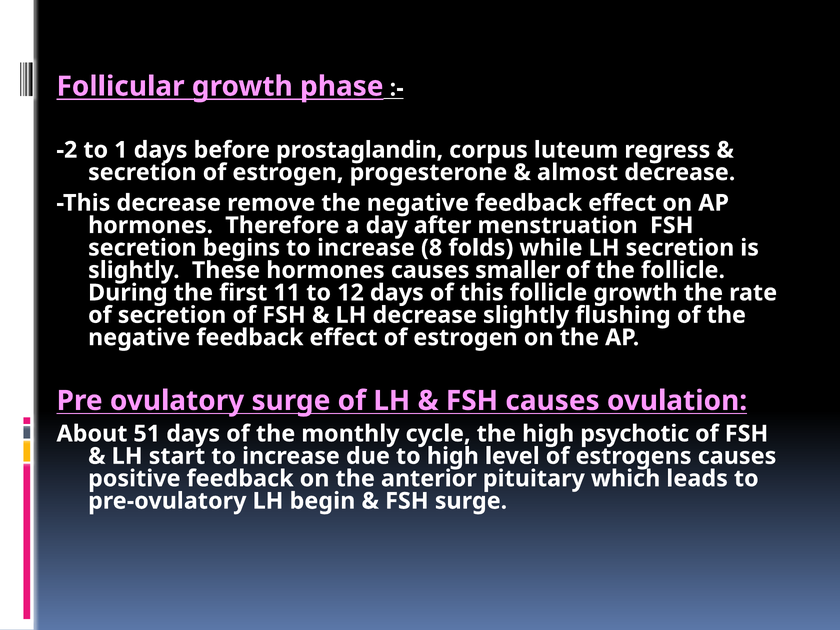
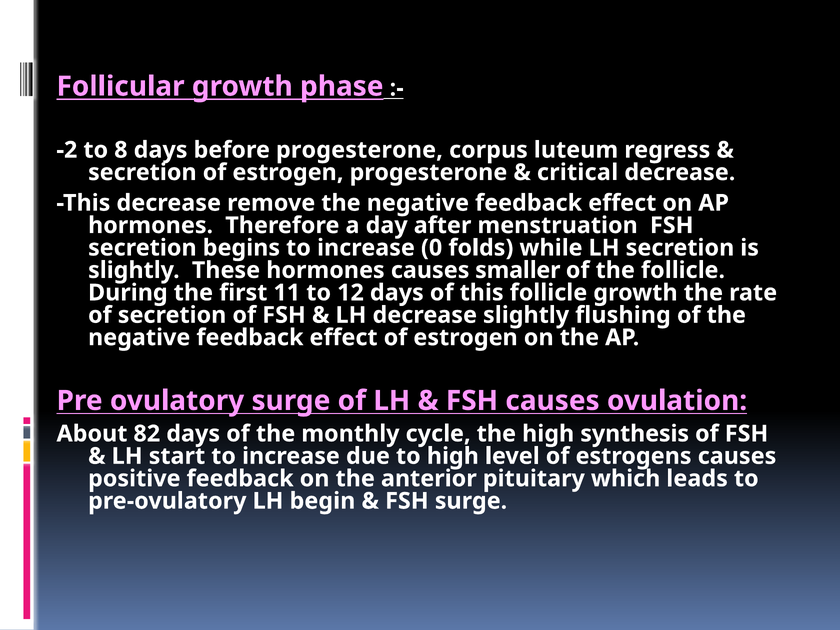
1: 1 -> 8 (121, 150)
before prostaglandin: prostaglandin -> progesterone (359, 150)
almost: almost -> critical (577, 172)
8: 8 -> 0 (432, 248)
51: 51 -> 82 (147, 434)
psychotic: psychotic -> synthesis (635, 434)
